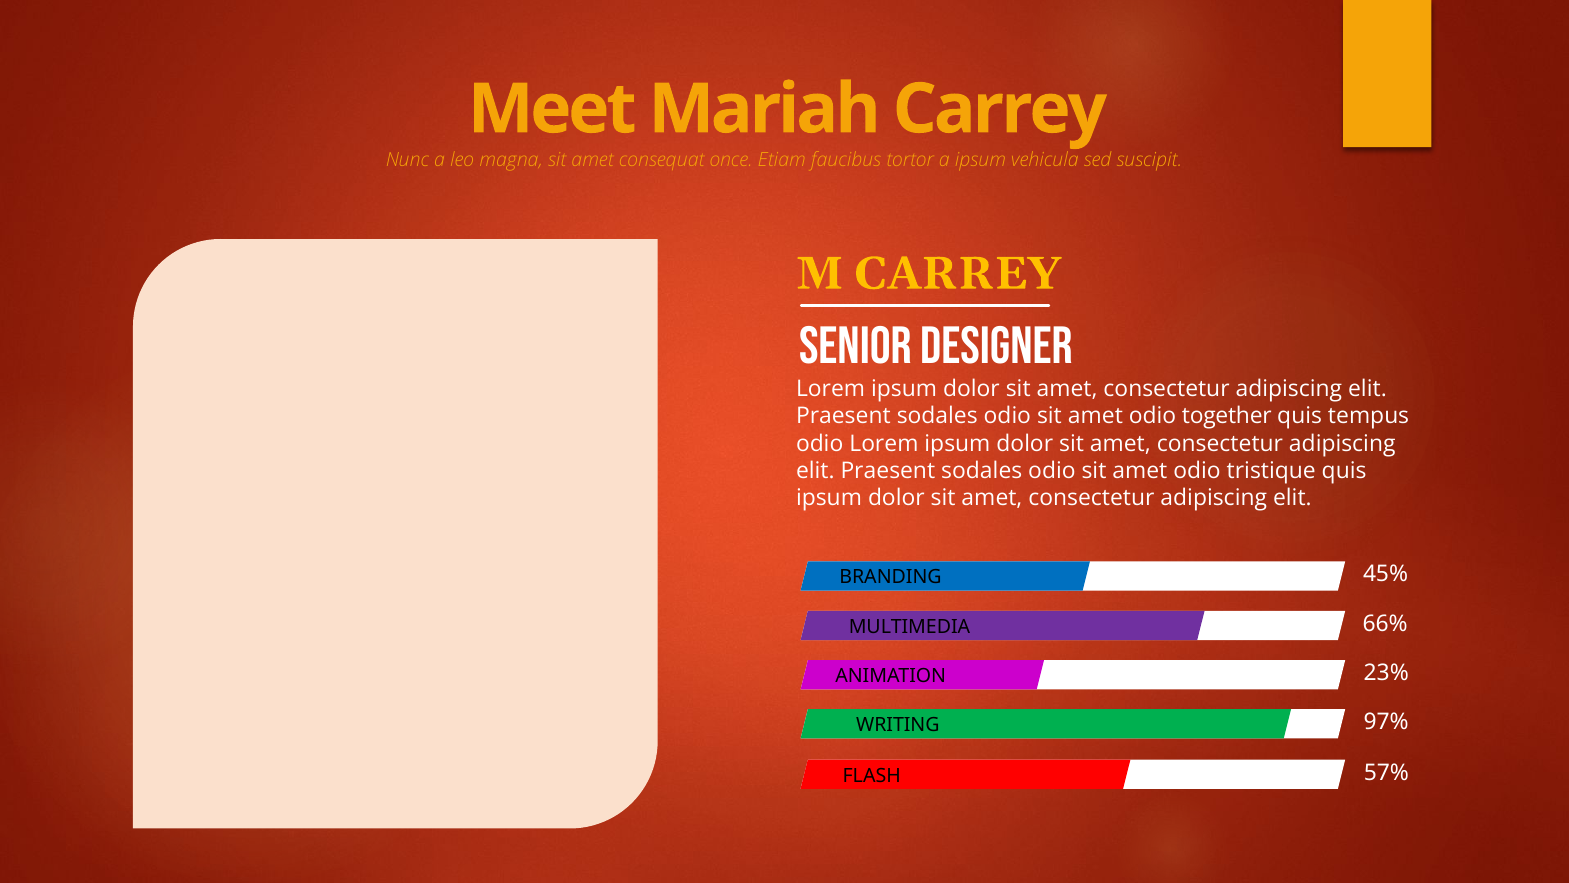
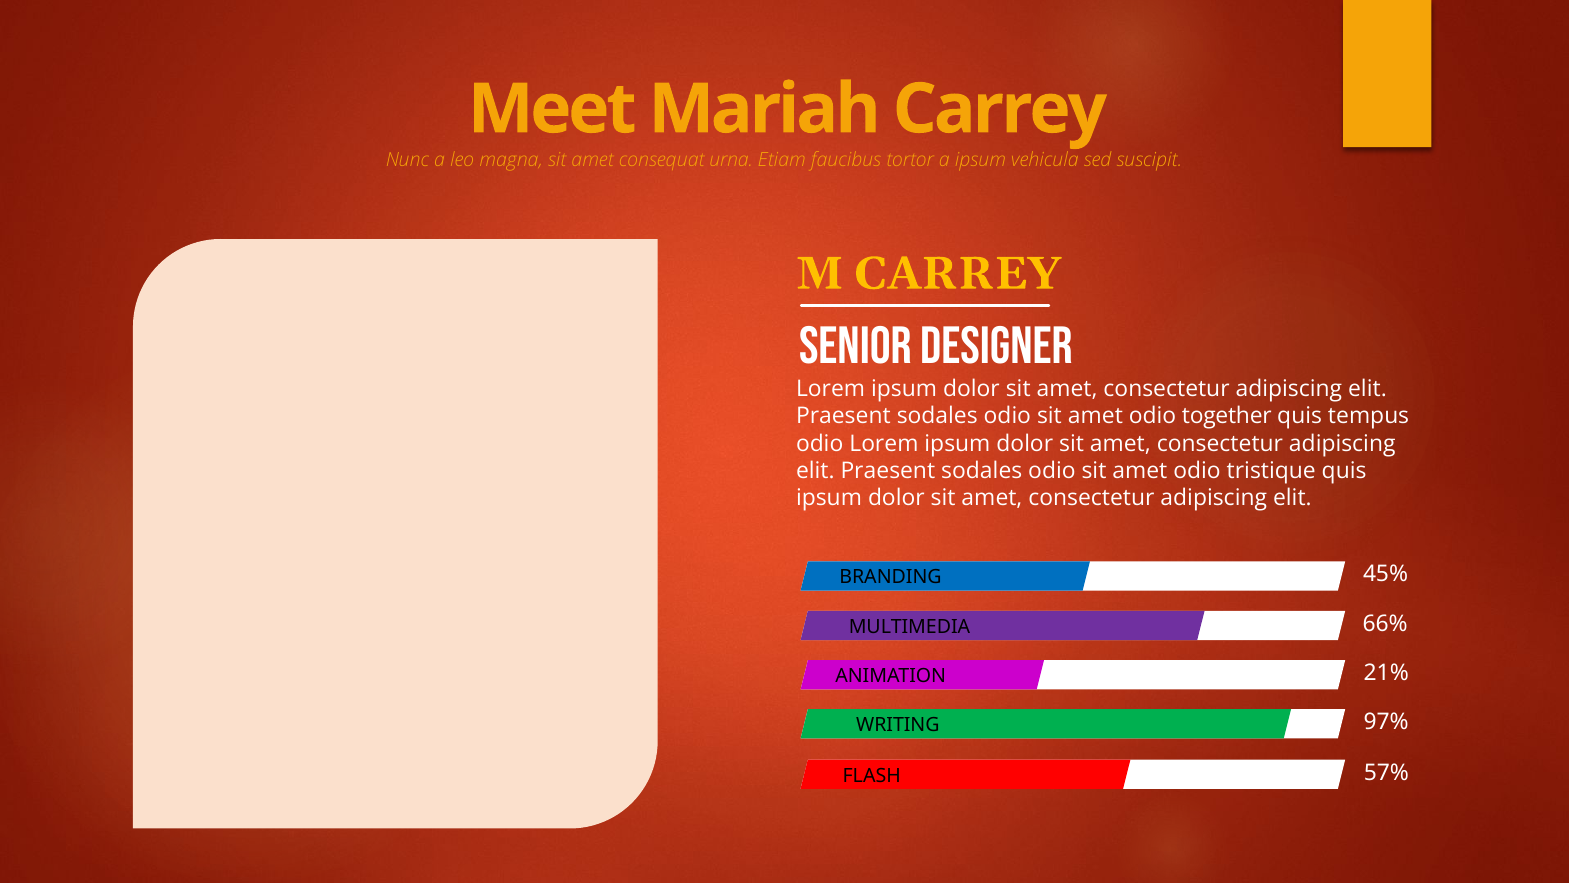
once: once -> urna (731, 160)
23%: 23% -> 21% (1386, 673)
